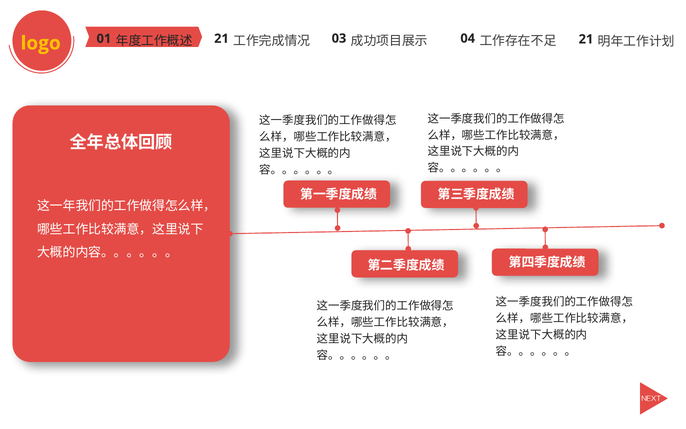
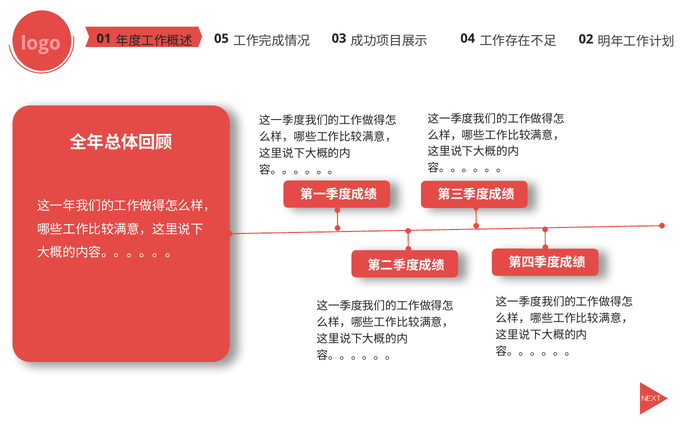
logo colour: yellow -> pink (41, 43)
21: 21 -> 05 (221, 39)
21: 21 -> 02 (586, 39)
